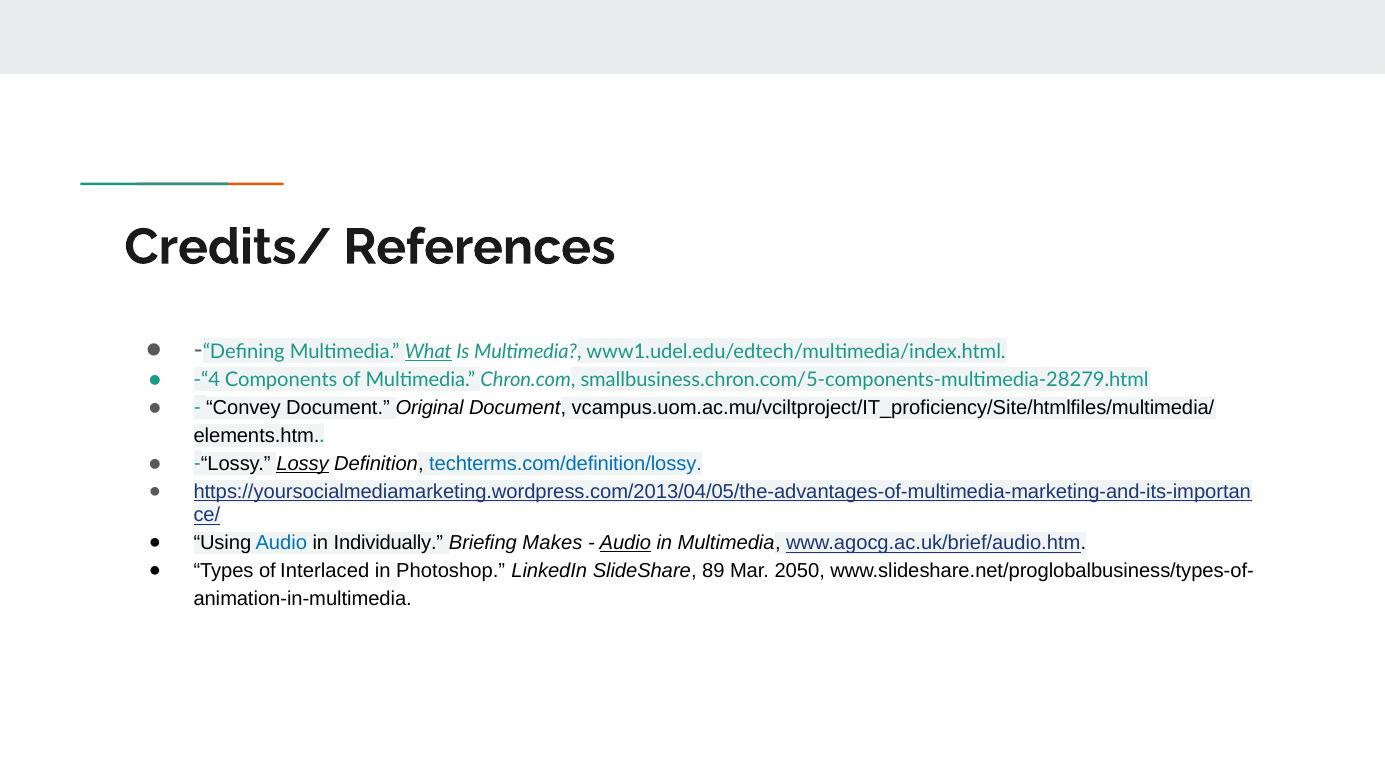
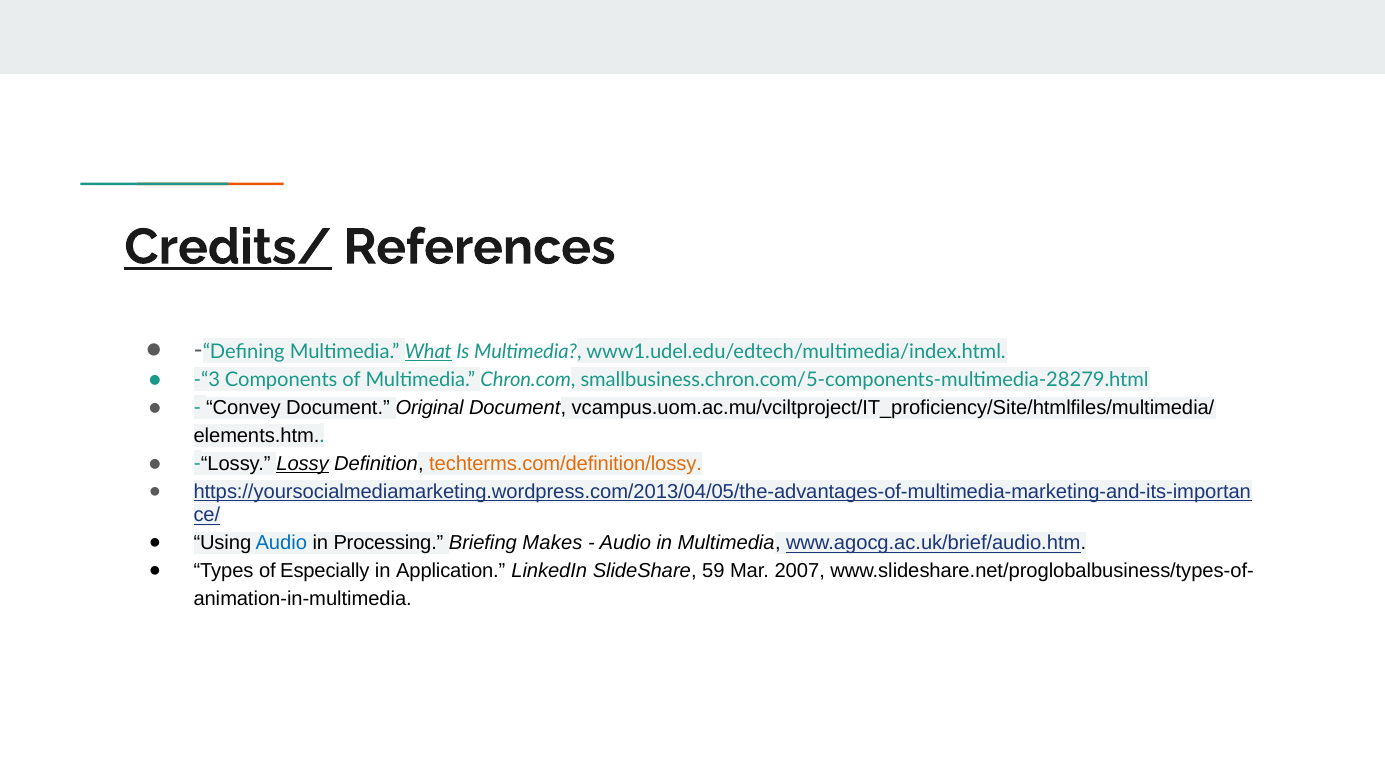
Credits/ underline: none -> present (228, 247)
-“4: -“4 -> -“3 (207, 380)
techterms.com/definition/lossy colour: blue -> orange (566, 464)
Individually: Individually -> Processing (388, 543)
Audio underline: present -> none (625, 543)
Interlaced: Interlaced -> Especially (325, 571)
Photoshop: Photoshop -> Application (451, 571)
89: 89 -> 59 (713, 571)
2050: 2050 -> 2007 (800, 571)
